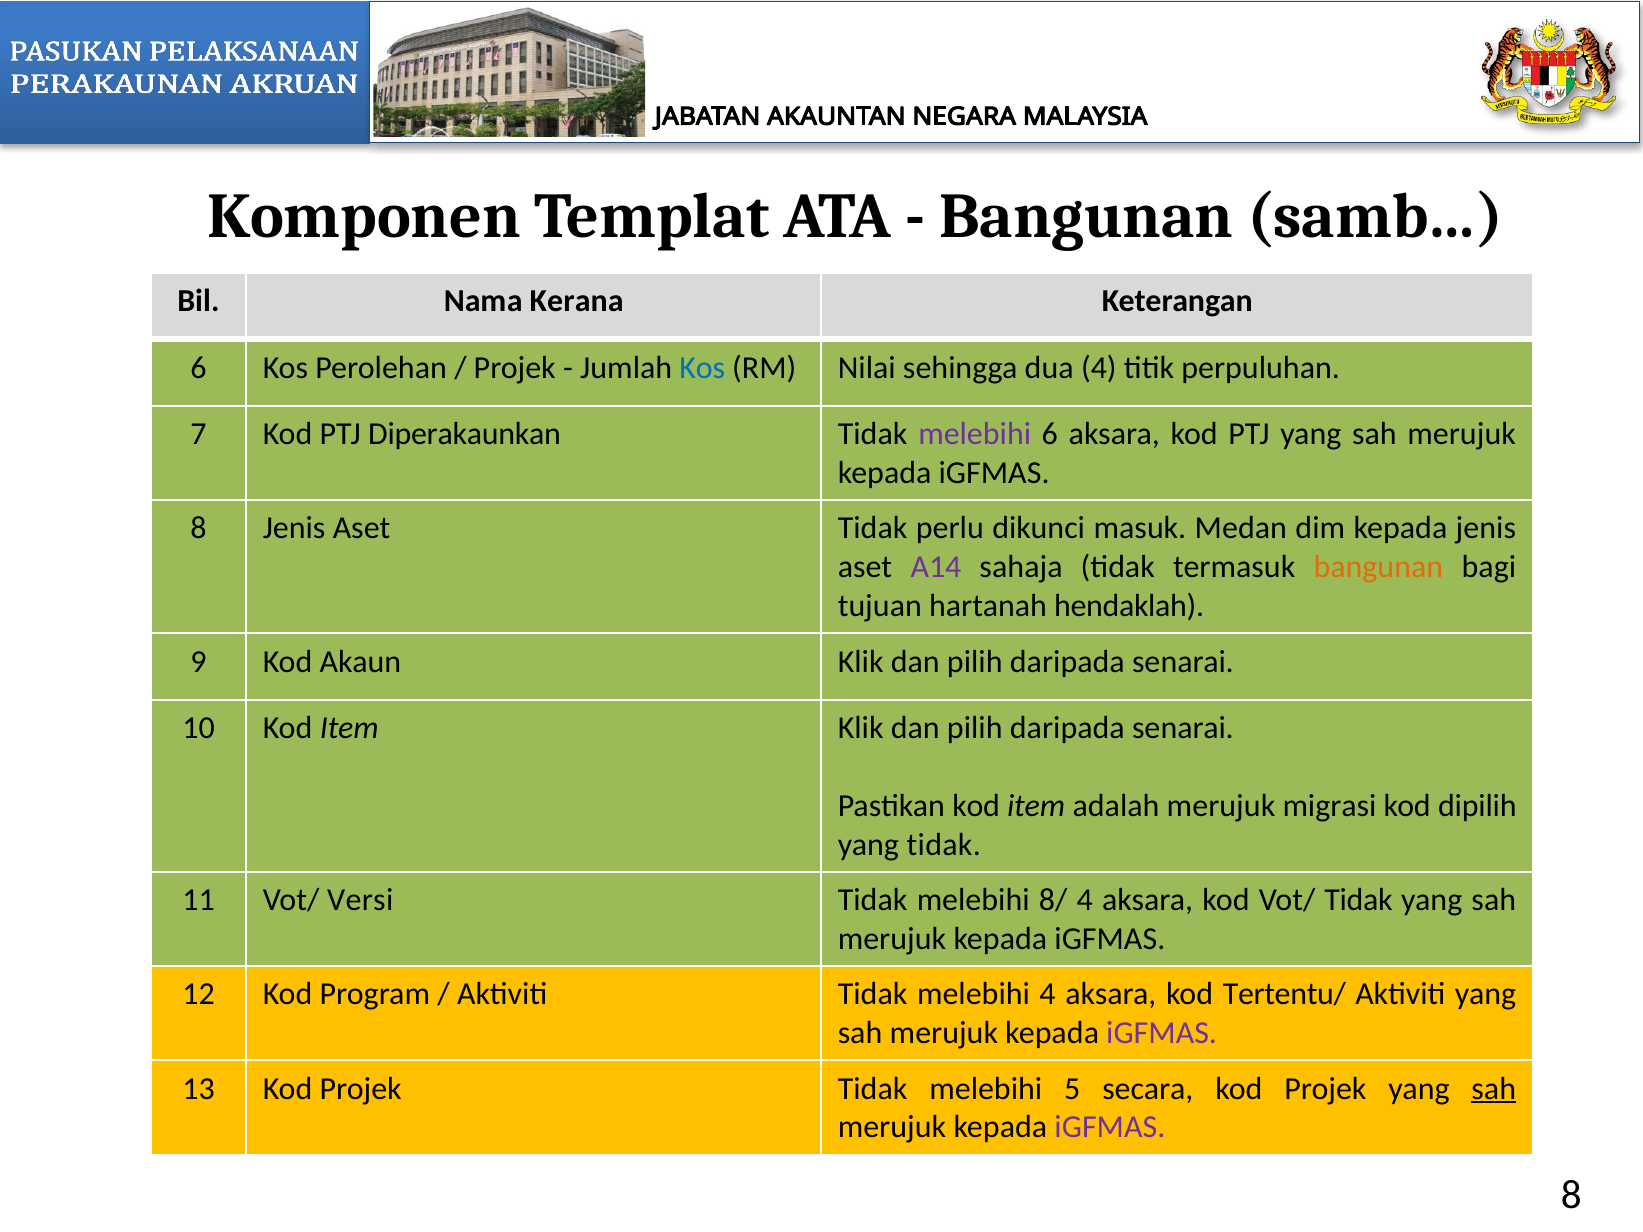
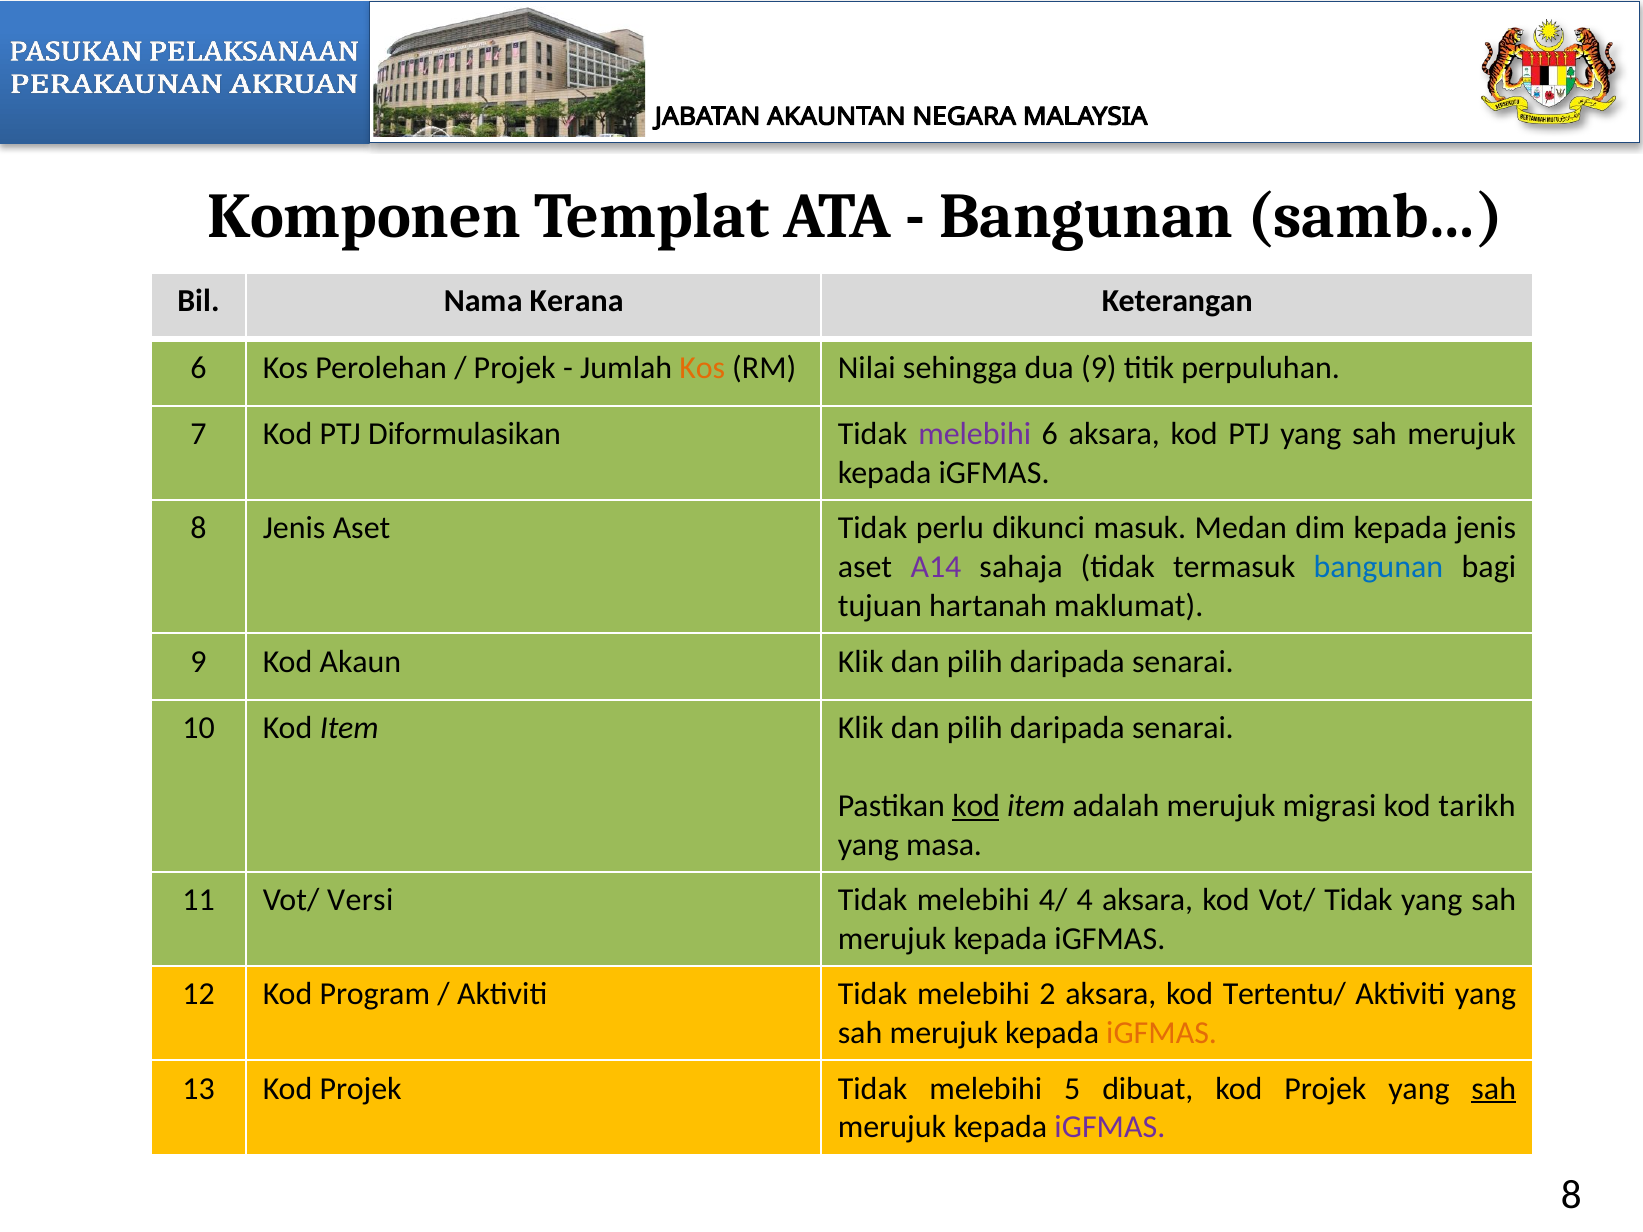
Kos colour: blue -> orange (702, 368)
dua 4: 4 -> 9 (1099, 368)
Diperakaunkan: Diperakaunkan -> Diformulasikan (465, 434)
bangunan colour: orange -> blue (1378, 567)
hendaklah: hendaklah -> maklumat (1129, 606)
kod underline: none -> present (976, 806)
dipilih: dipilih -> tarikh (1477, 806)
yang tidak: tidak -> masa (944, 845)
8/: 8/ -> 4/ (1053, 900)
melebihi 4: 4 -> 2 (1048, 994)
iGFMAS colour: purple -> orange (1162, 1033)
secara: secara -> dibuat (1148, 1089)
